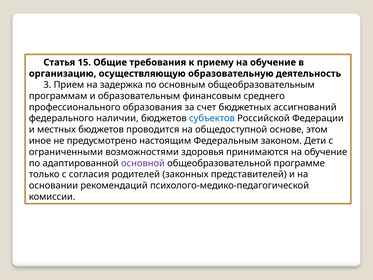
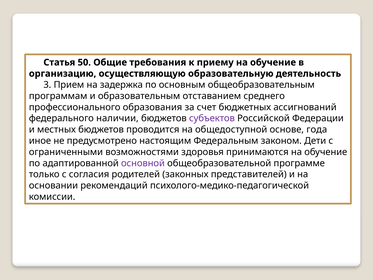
15: 15 -> 50 (84, 62)
финансовым: финансовым -> отставанием (212, 96)
субъектов colour: blue -> purple (212, 118)
этом: этом -> года (317, 129)
